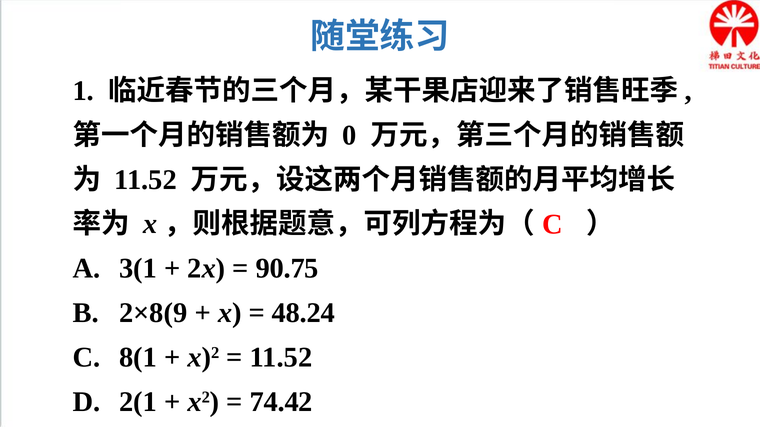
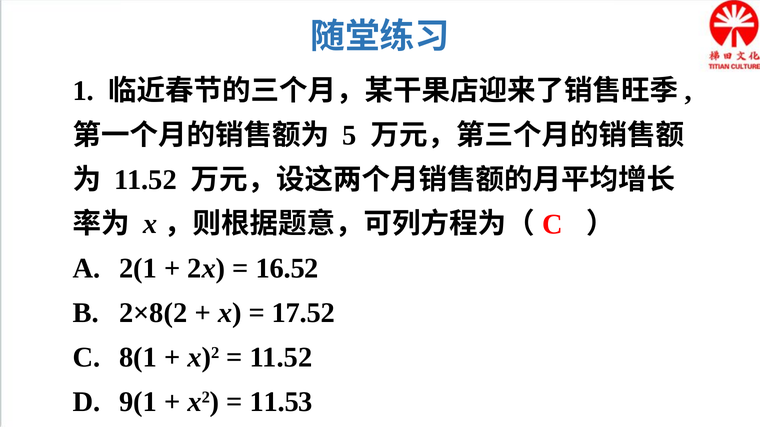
0: 0 -> 5 (350, 135)
3(1: 3(1 -> 2(1 (138, 269)
90.75: 90.75 -> 16.52 (287, 269)
2×8(9: 2×8(9 -> 2×8(2 (153, 313)
48.24: 48.24 -> 17.52 (303, 313)
2(1: 2(1 -> 9(1 (138, 402)
74.42: 74.42 -> 11.53 (281, 402)
